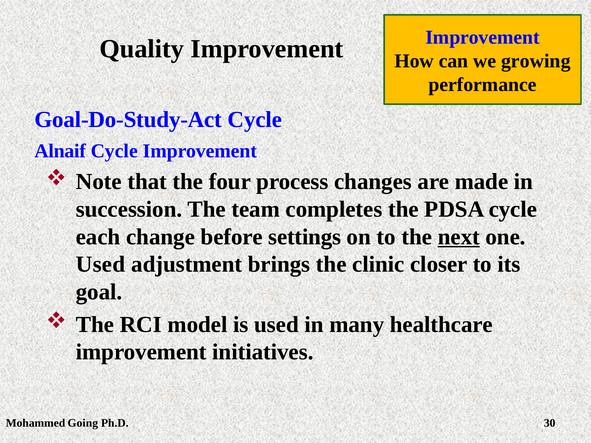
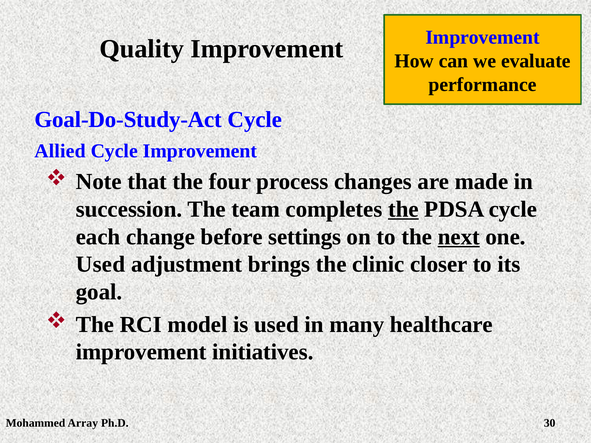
growing: growing -> evaluate (536, 61)
Alnaif: Alnaif -> Allied (60, 151)
the underline: none -> present (403, 209)
Going: Going -> Array (83, 423)
